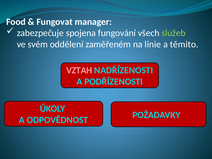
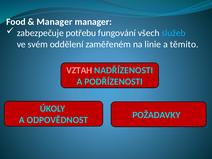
Fungovat: Fungovat -> Manager (55, 22)
spojena: spojena -> potřebu (81, 33)
služeb colour: light green -> light blue (174, 33)
